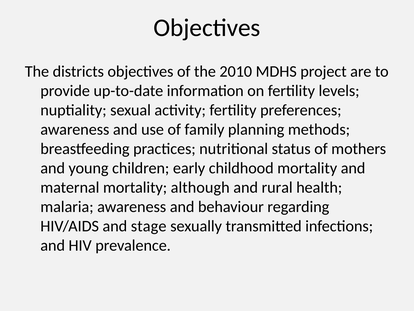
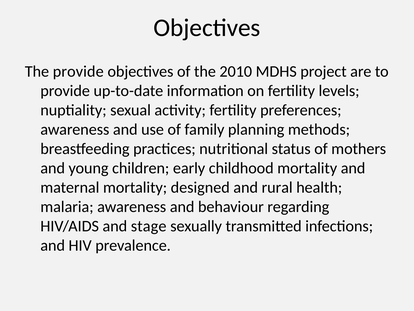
The districts: districts -> provide (78, 71)
although: although -> designed (200, 187)
